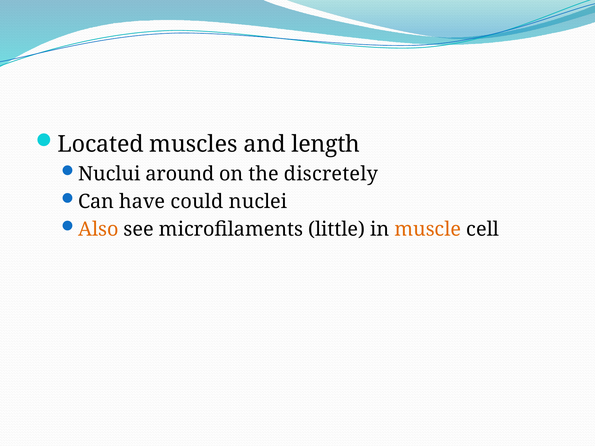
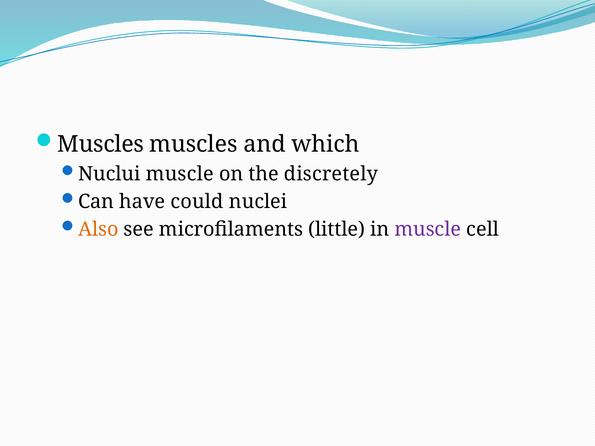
Located: Located -> Muscles (101, 144)
length: length -> which (326, 144)
Nuclui around: around -> muscle (180, 174)
muscle colour: orange -> purple (428, 229)
